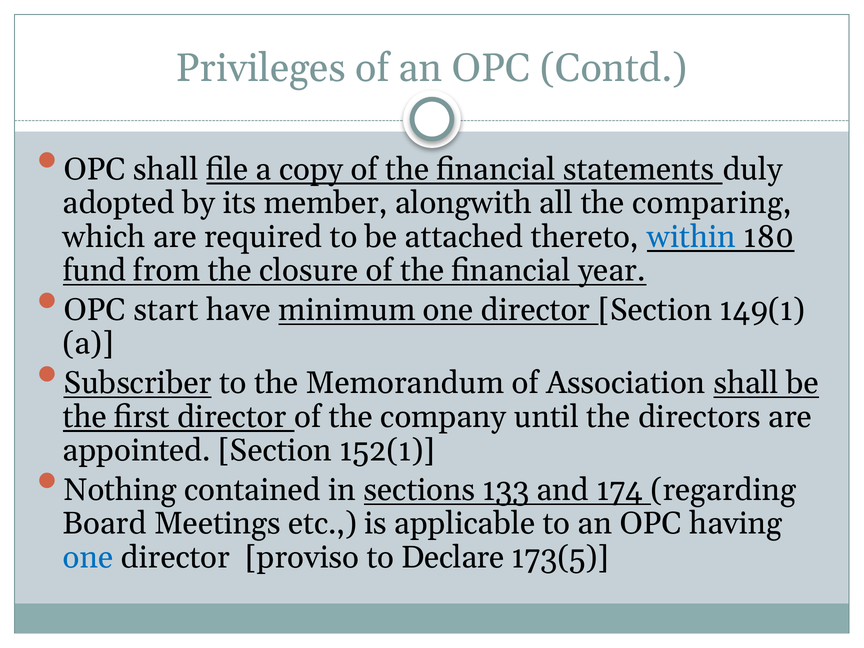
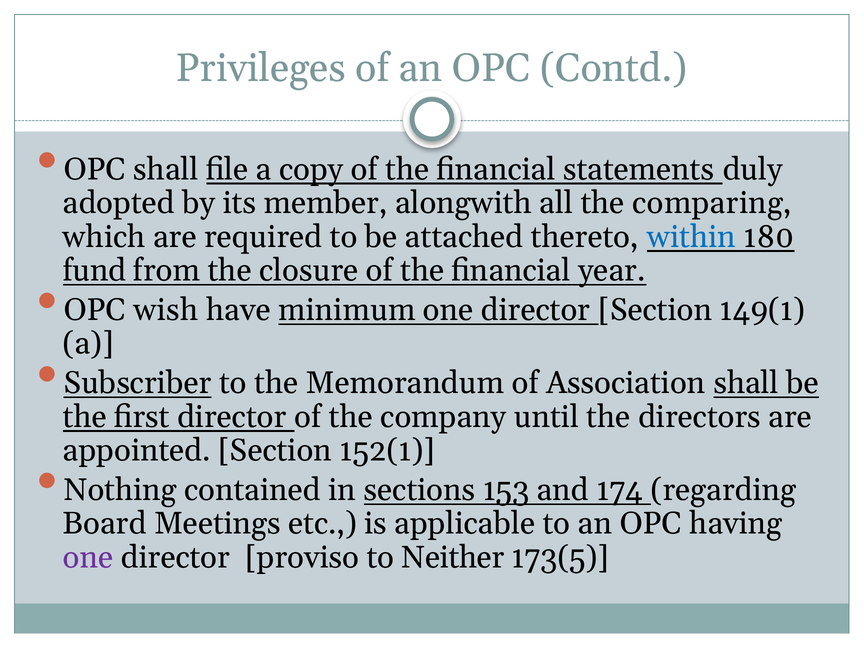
start: start -> wish (166, 310)
133: 133 -> 153 (506, 490)
one colour: blue -> purple (88, 557)
Declare: Declare -> Neither (453, 557)
